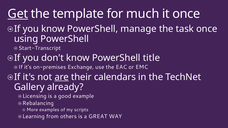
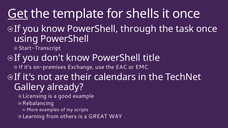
much: much -> shells (143, 14)
manage: manage -> through (139, 29)
are underline: present -> none (62, 77)
